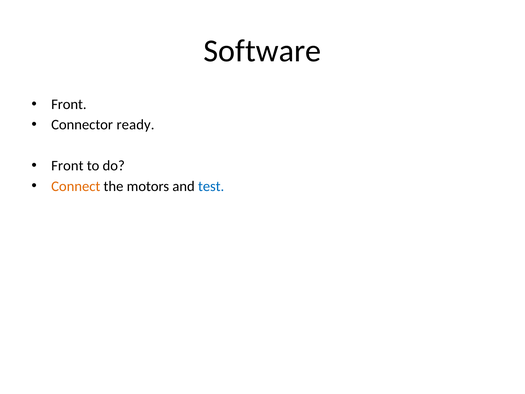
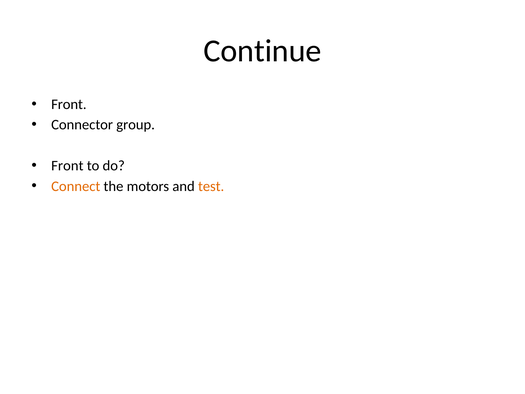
Software: Software -> Continue (262, 51)
ready: ready -> group (136, 125)
test colour: blue -> orange (211, 186)
